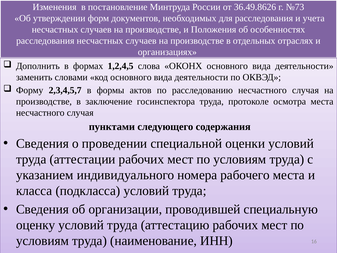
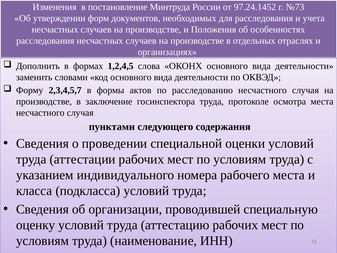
36.49.8626: 36.49.8626 -> 97.24.1452 (255, 7)
